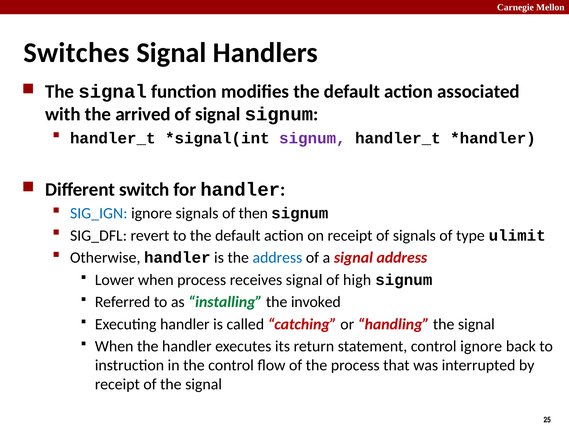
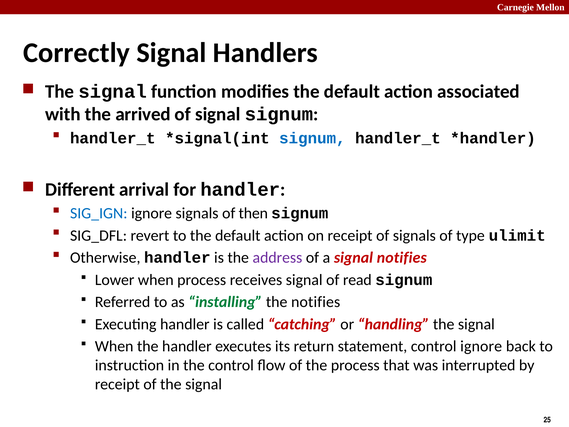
Switches: Switches -> Correctly (77, 53)
signum colour: purple -> blue (312, 138)
switch: switch -> arrival (144, 190)
address colour: blue -> purple (277, 258)
signal address: address -> notifies (402, 258)
high: high -> read (357, 280)
the invoked: invoked -> notifies (316, 302)
